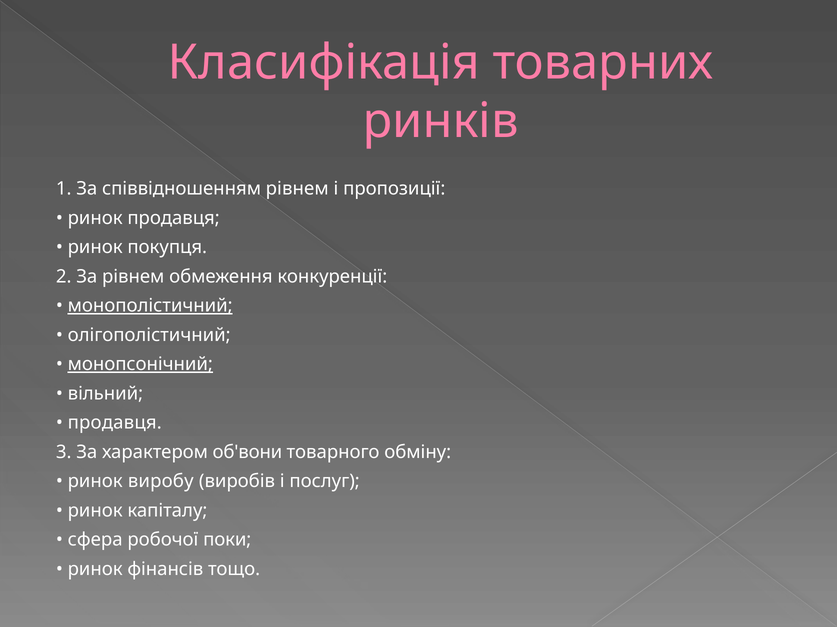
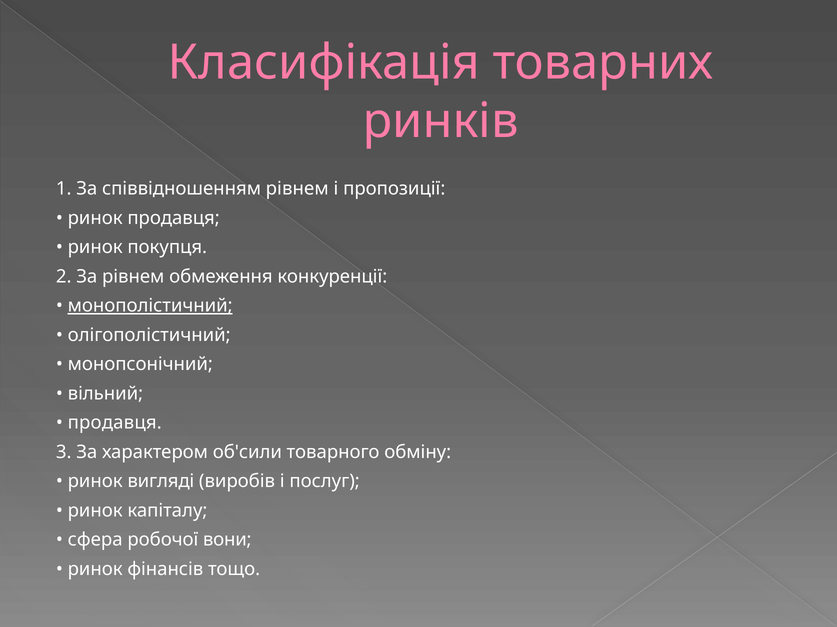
монопсонічний underline: present -> none (140, 365)
об'вони: об'вони -> об'сили (247, 453)
виробу: виробу -> вигляді (161, 482)
поки: поки -> вони (227, 540)
